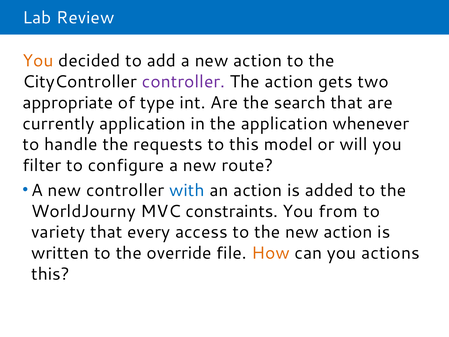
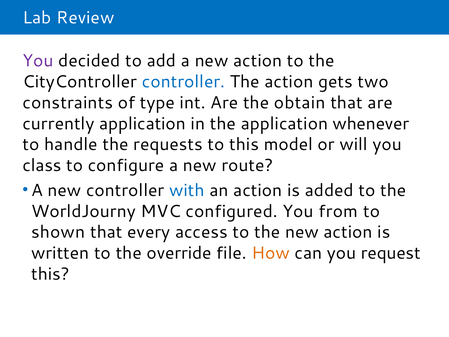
You colour: orange -> purple (38, 61)
controller colour: purple -> blue (184, 82)
appropriate: appropriate -> constraints (68, 103)
search: search -> obtain (300, 103)
filter: filter -> class (42, 165)
constraints: constraints -> configured (232, 211)
variety: variety -> shown (58, 232)
actions: actions -> request (391, 253)
